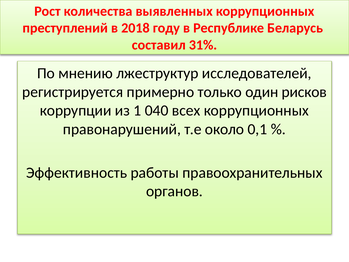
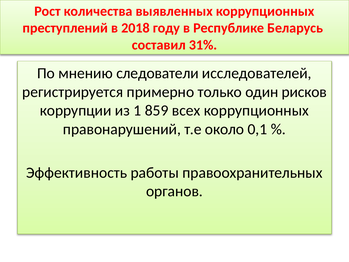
лжеструктур: лжеструктур -> следователи (157, 73)
040: 040 -> 859 (157, 110)
